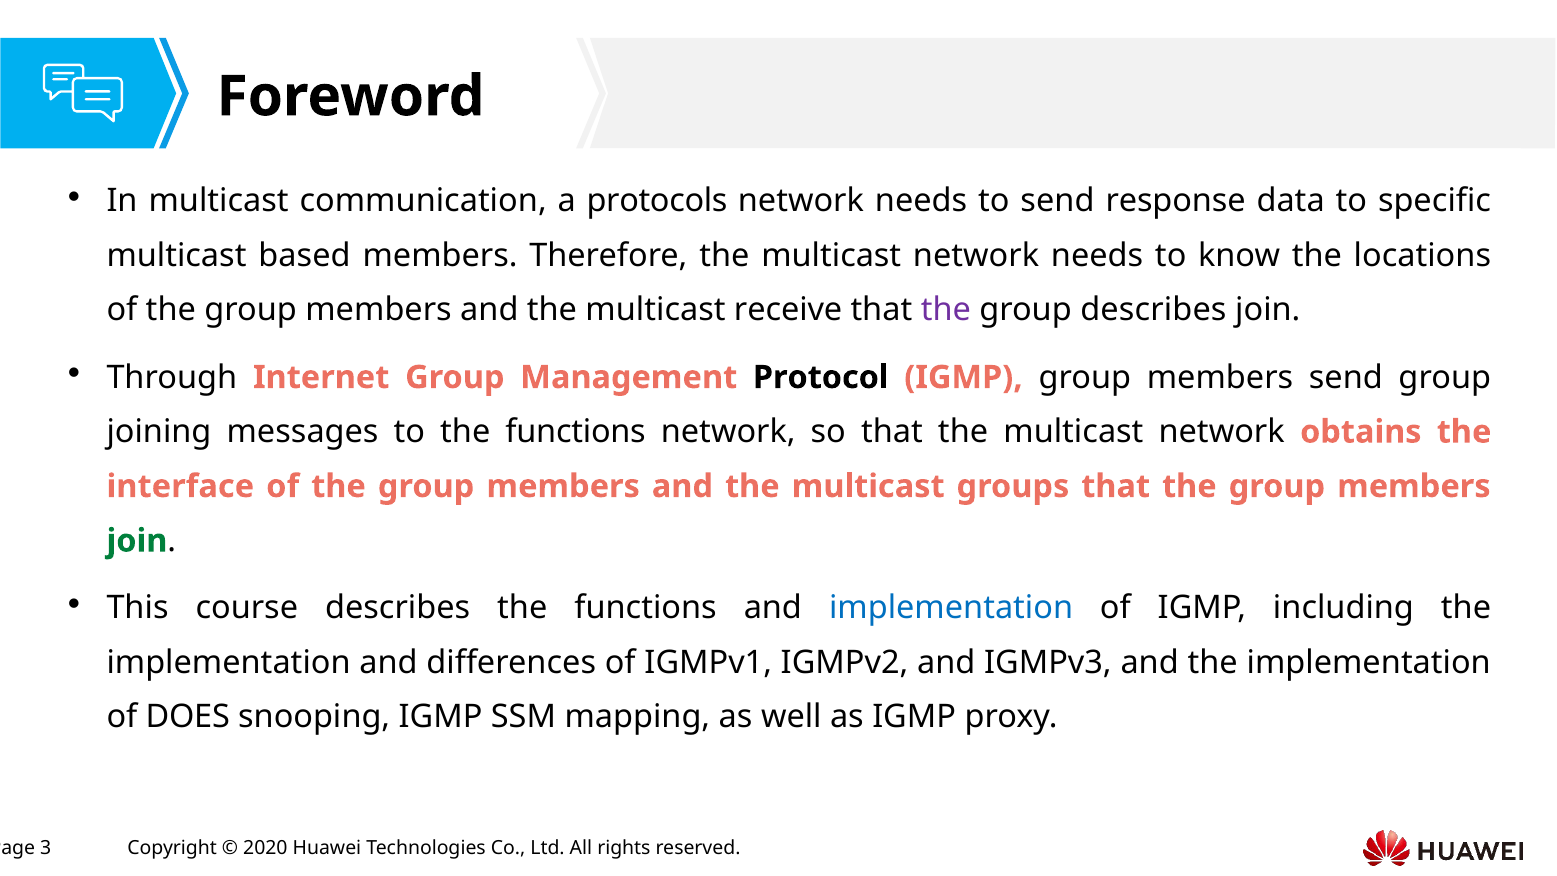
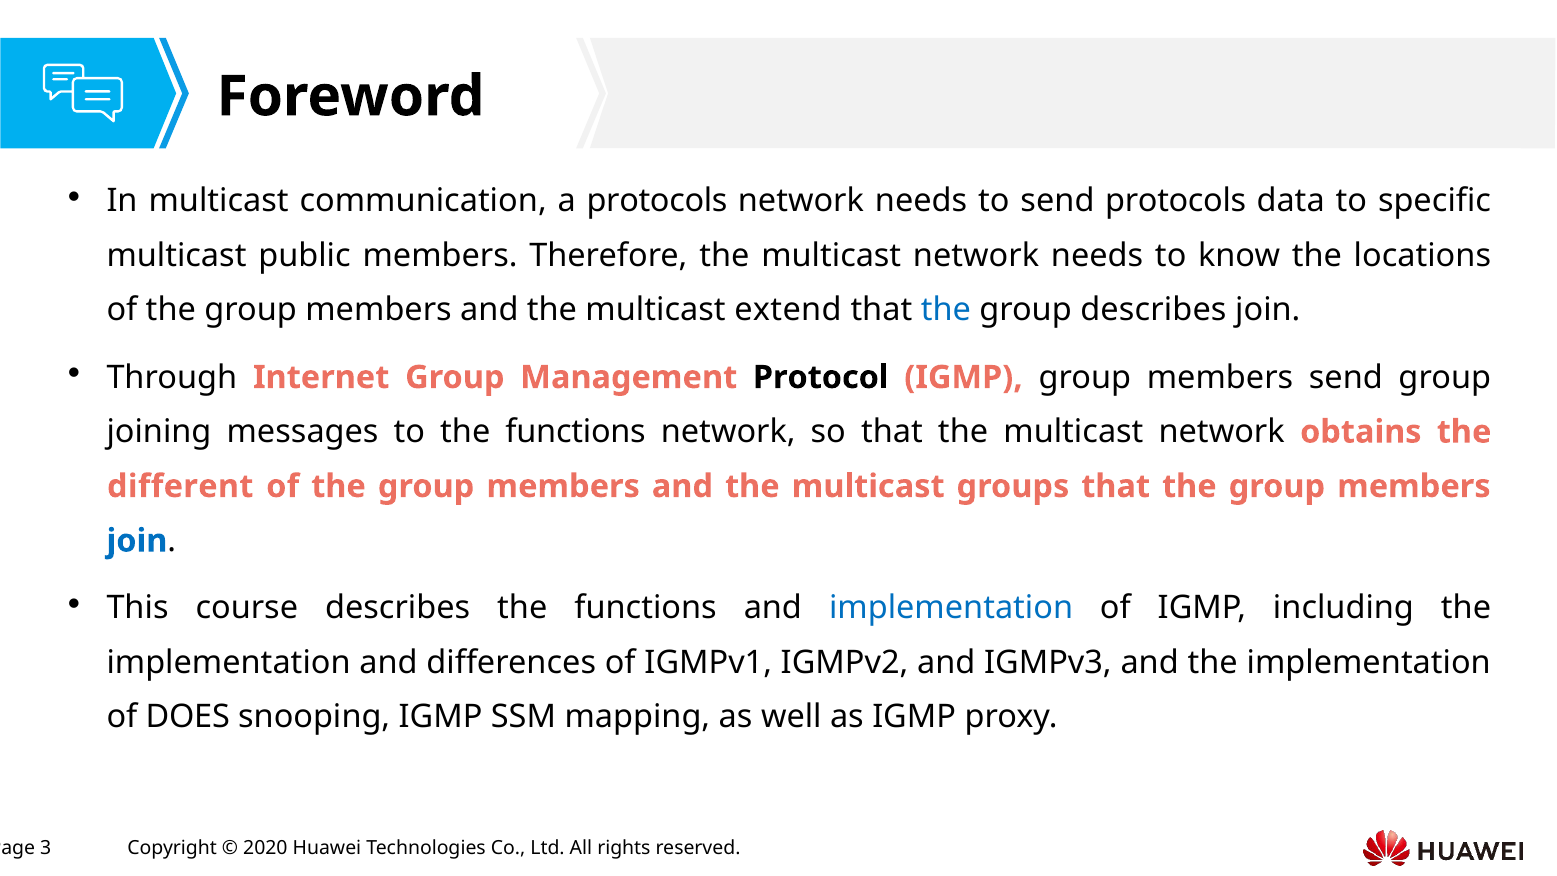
send response: response -> protocols (1176, 201)
based: based -> public (304, 256)
receive: receive -> extend (788, 310)
the colour: purple -> blue (946, 310)
interface: interface -> different (180, 486)
join colour: green -> blue (137, 541)
